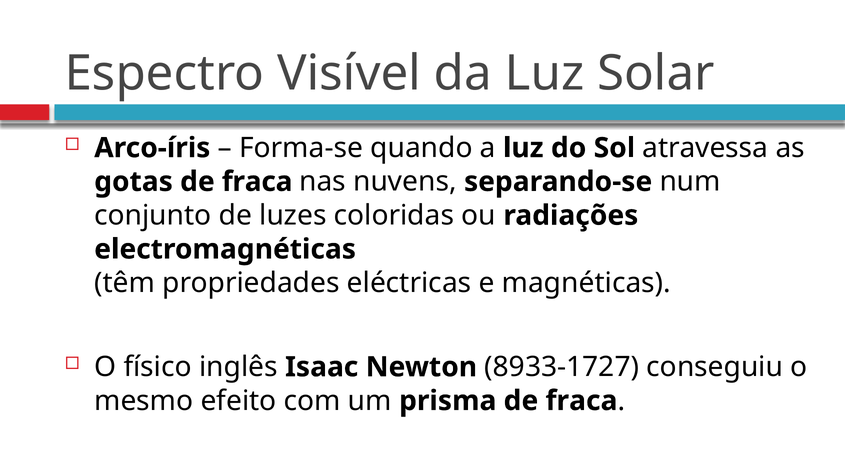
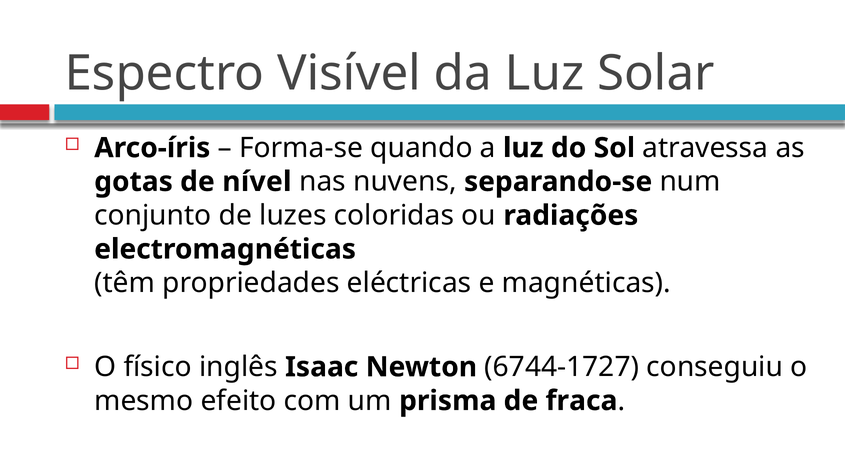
gotas de fraca: fraca -> nível (257, 182)
8933-1727: 8933-1727 -> 6744-1727 (562, 367)
